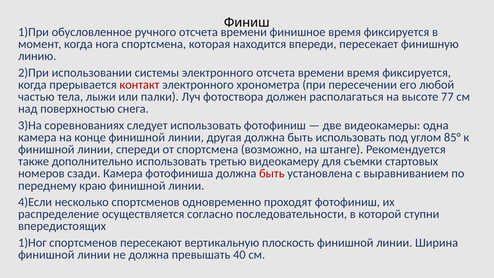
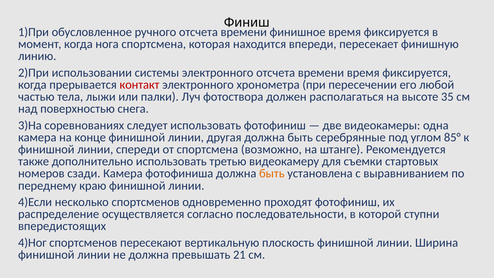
77: 77 -> 35 (447, 97)
быть использовать: использовать -> серебрянные (351, 137)
быть colour: red -> orange (272, 173)
1)Ног: 1)Ног -> 4)Ног (32, 243)
40: 40 -> 21 (239, 255)
